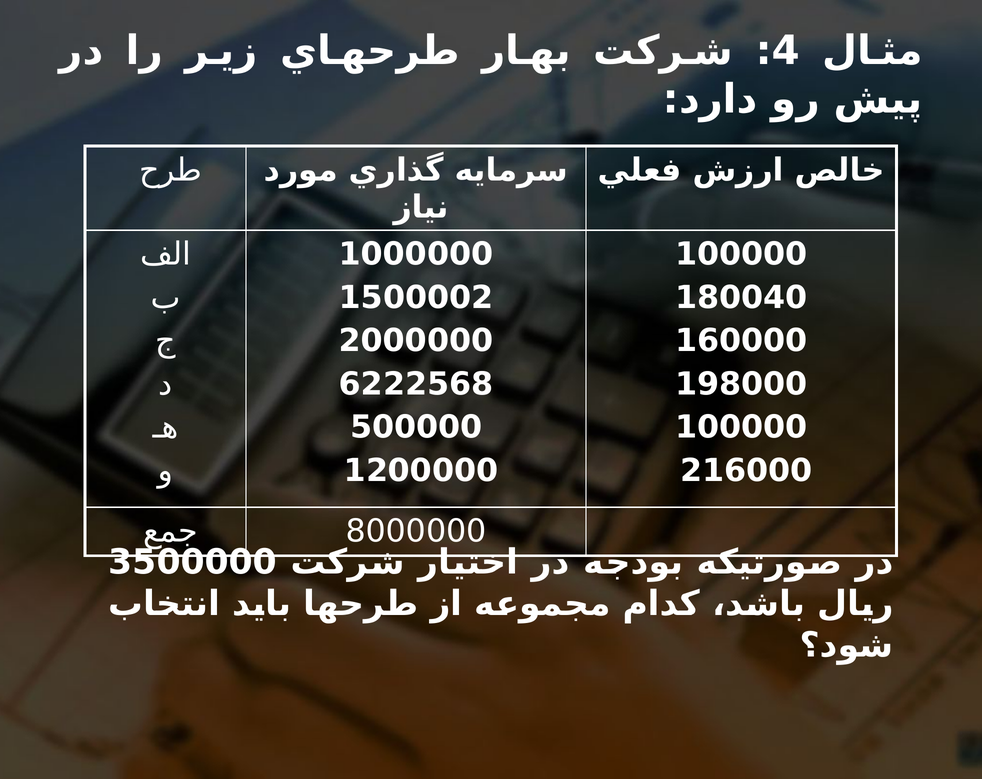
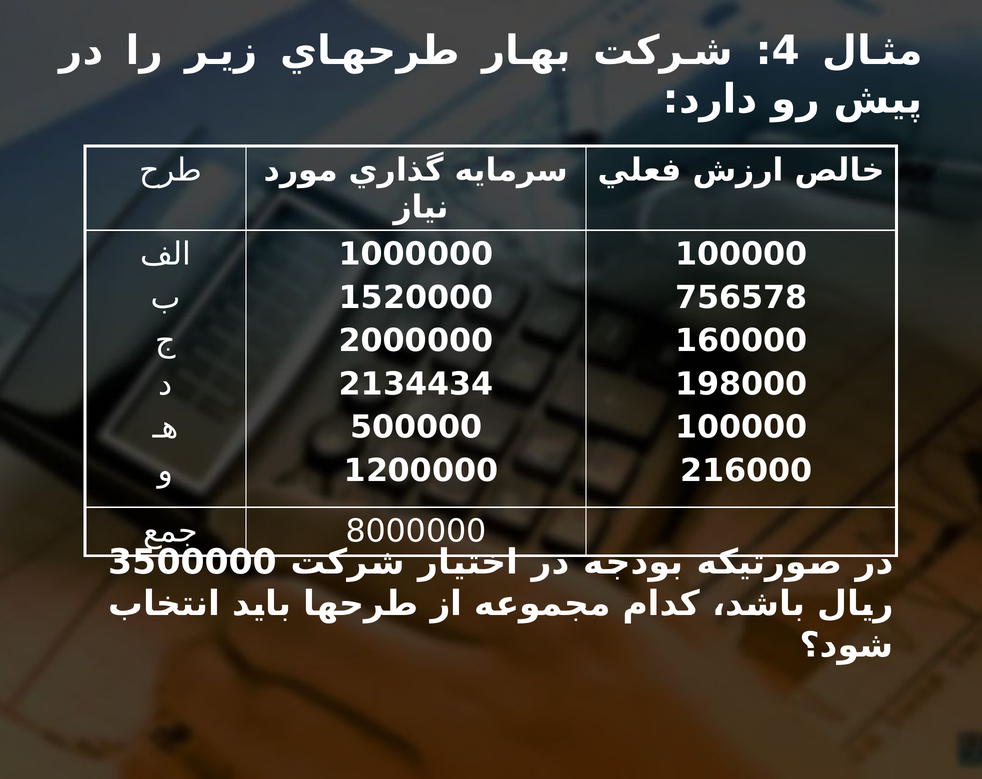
1500002: 1500002 -> 1520000 (416, 298)
180040: 180040 -> 756578 (741, 298)
6222568: 6222568 -> 2134434 (416, 384)
